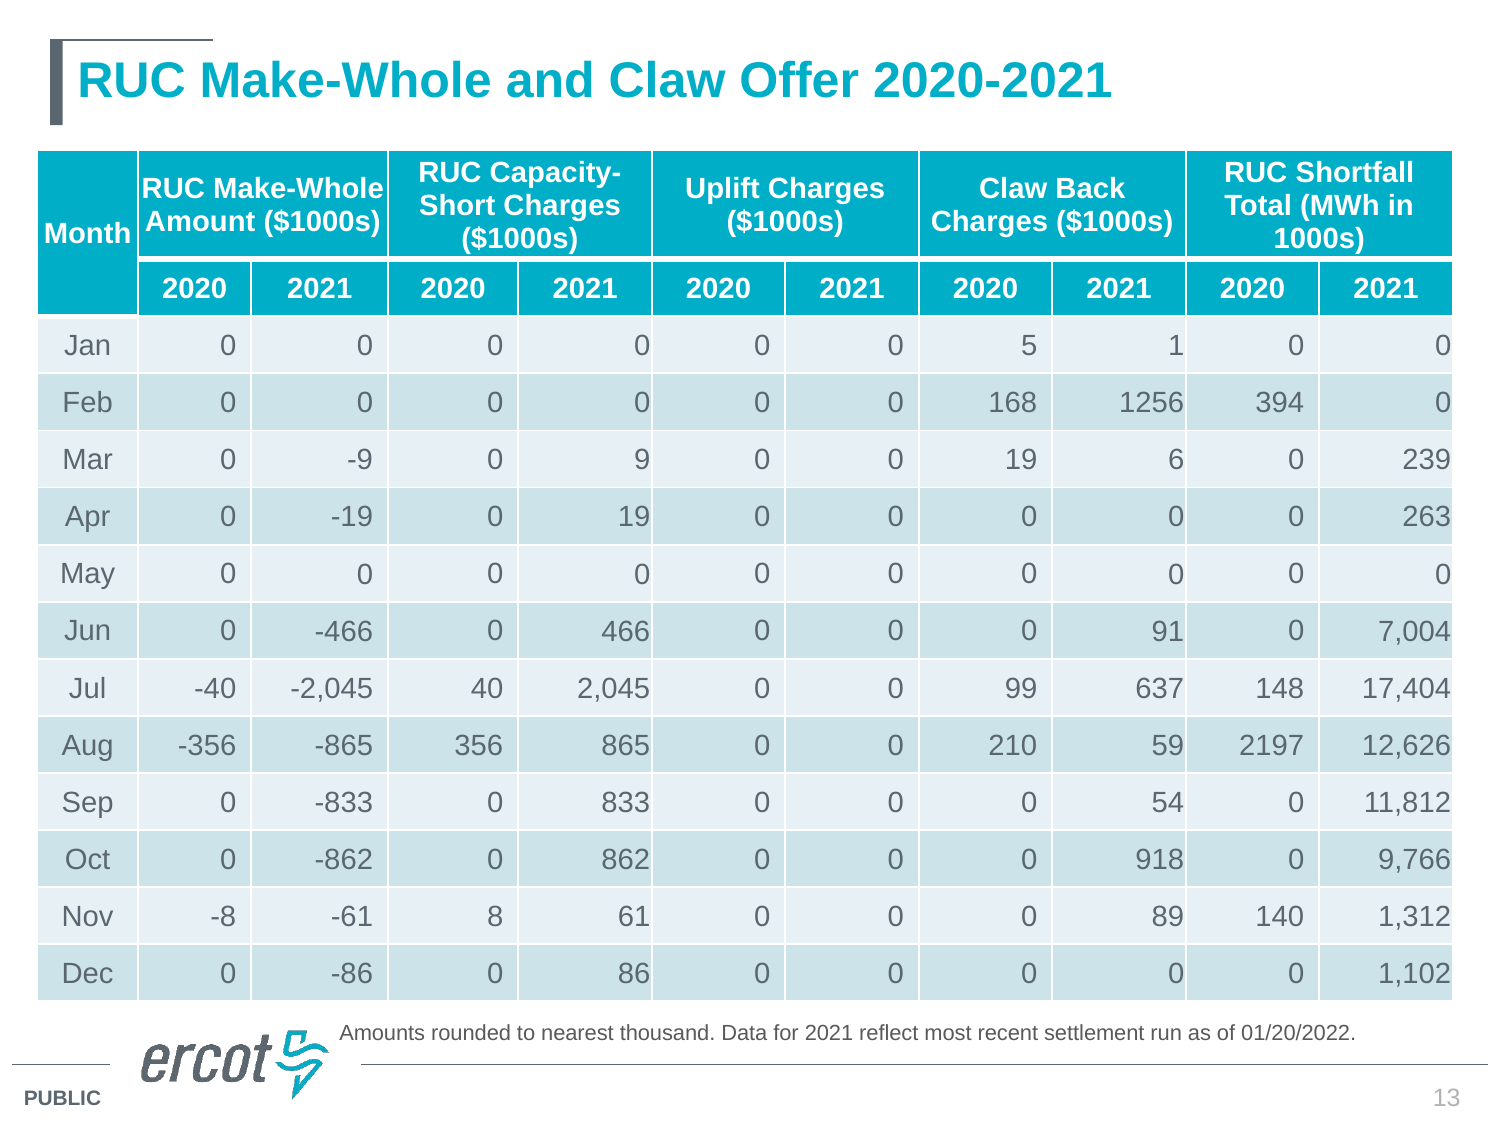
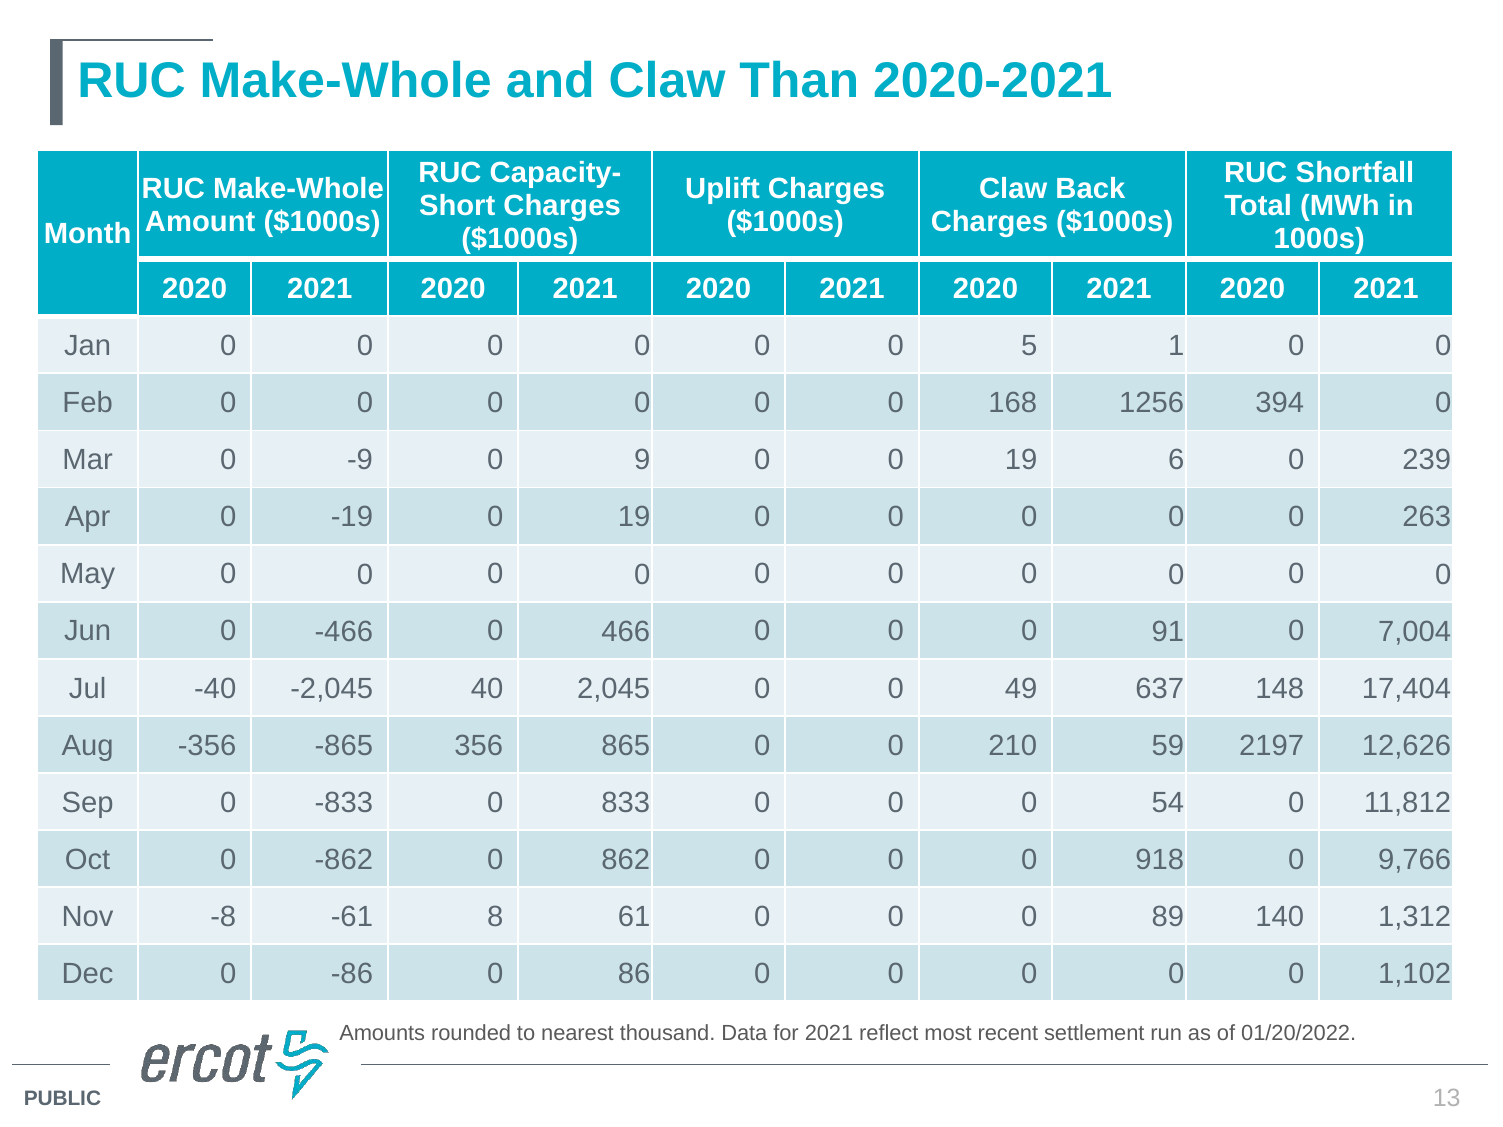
Offer: Offer -> Than (799, 81)
99: 99 -> 49 (1021, 689)
